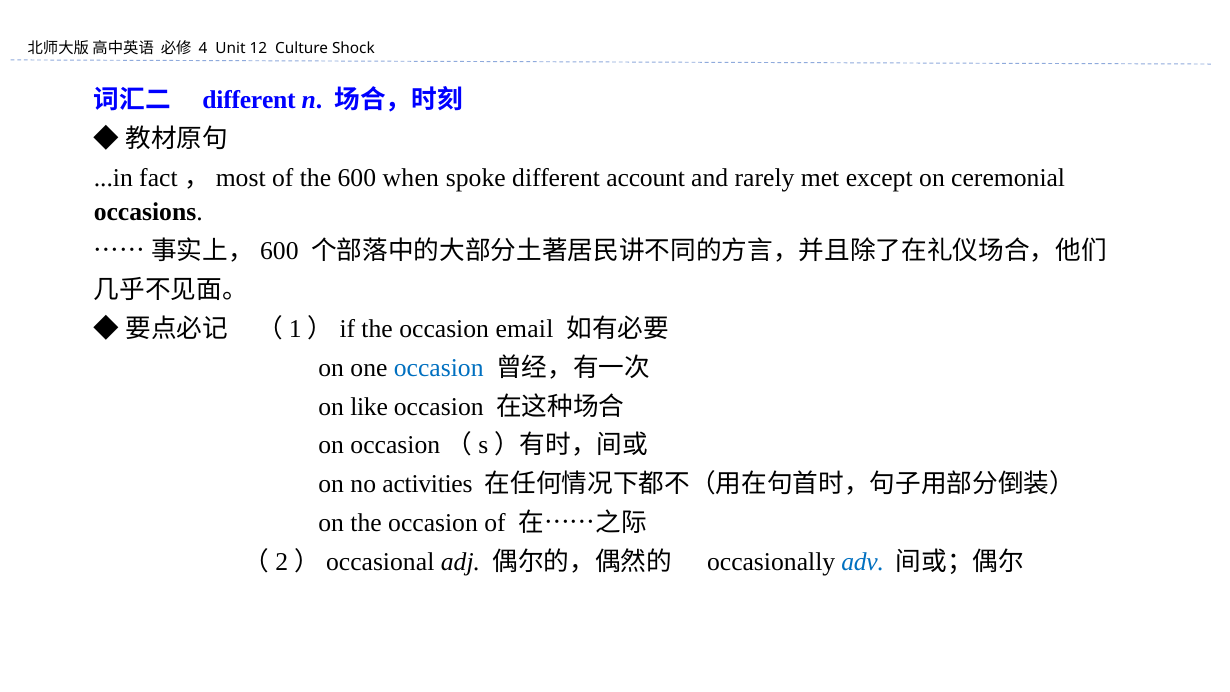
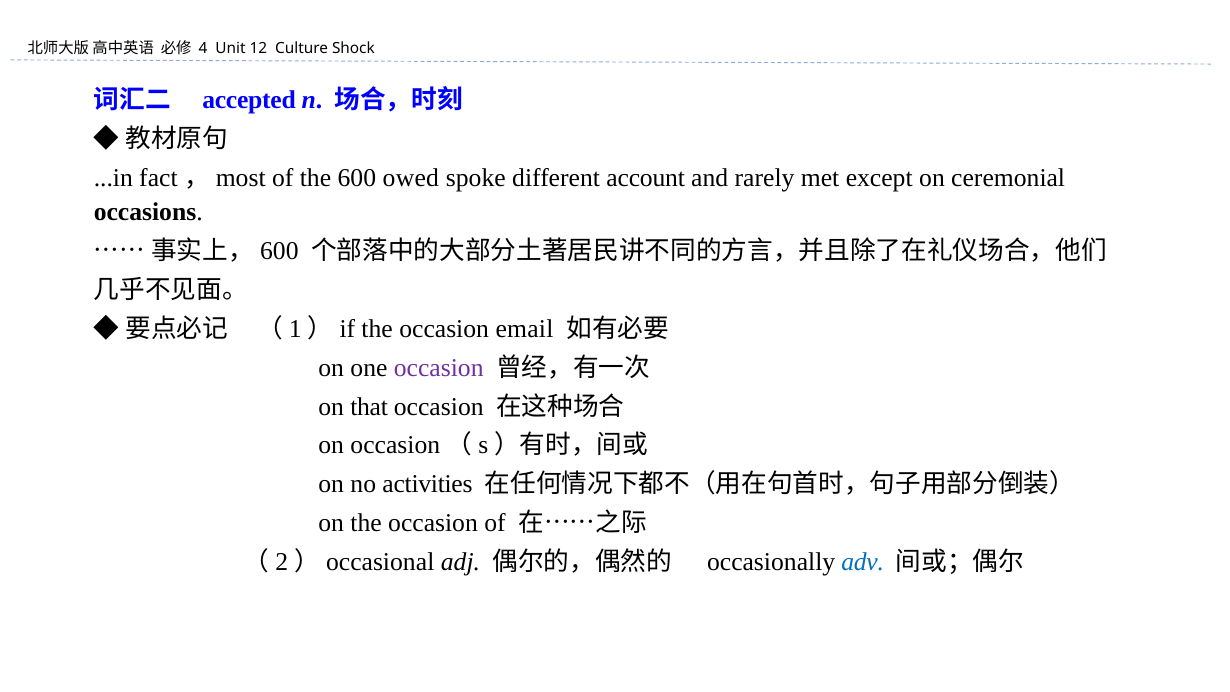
different: different -> accepted (249, 100)
when: when -> owed (411, 178)
occasion colour: blue -> purple (439, 368)
like: like -> that (369, 406)
